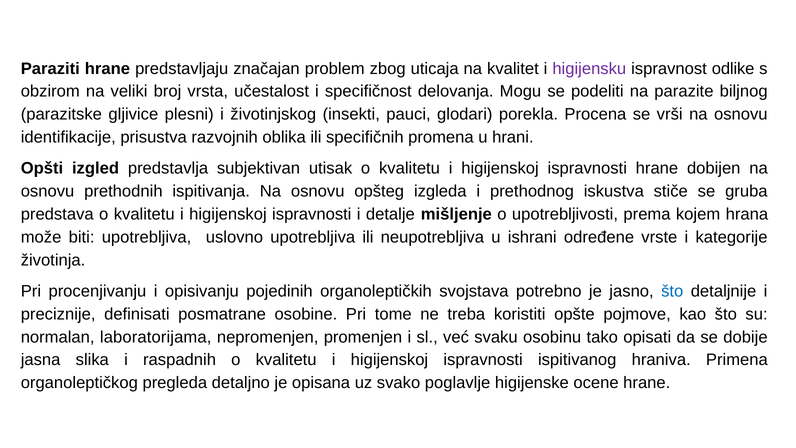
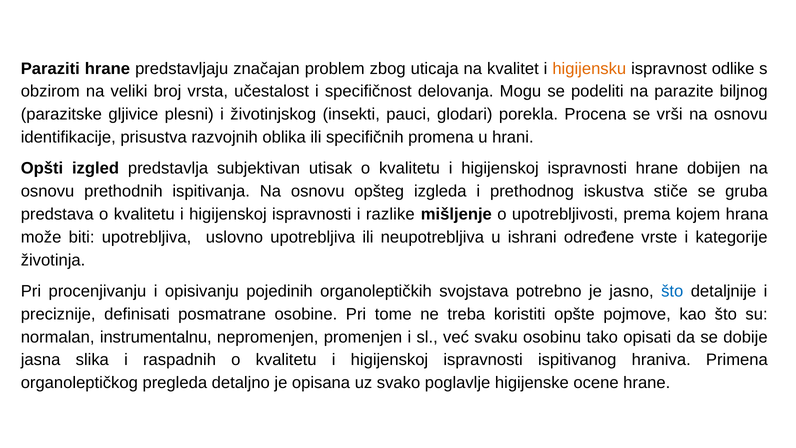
higijensku colour: purple -> orange (589, 68)
detalje: detalje -> razlike (390, 214)
laboratorijama: laboratorijama -> instrumentalnu (156, 337)
